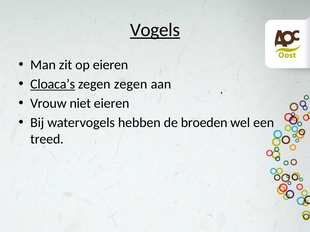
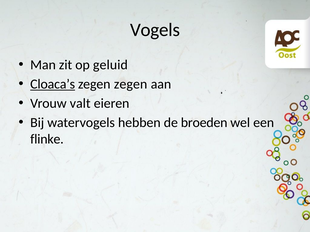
Vogels underline: present -> none (155, 30)
op eieren: eieren -> geluid (110, 65)
niet: niet -> valt (80, 104)
treed: treed -> flinke (47, 139)
